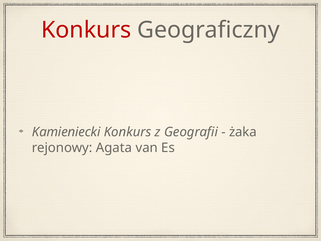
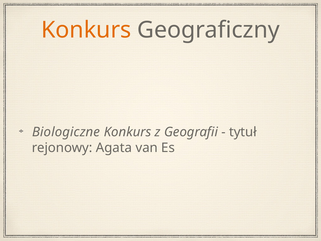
Konkurs colour: red -> orange (86, 30)
Kamieniecki: Kamieniecki -> Biologiczne (66, 132)
żaka: żaka -> tytuł (243, 132)
